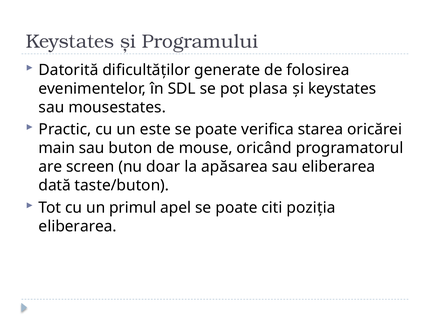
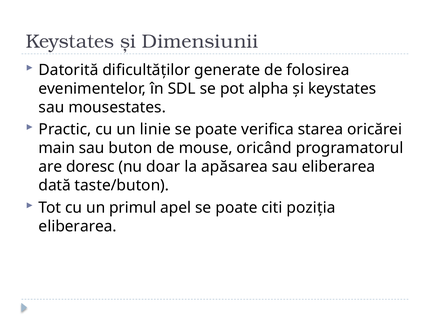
Programului: Programului -> Dimensiunii (200, 41)
plasa: plasa -> alpha (269, 88)
este: este -> linie (155, 129)
screen: screen -> doresc (90, 167)
